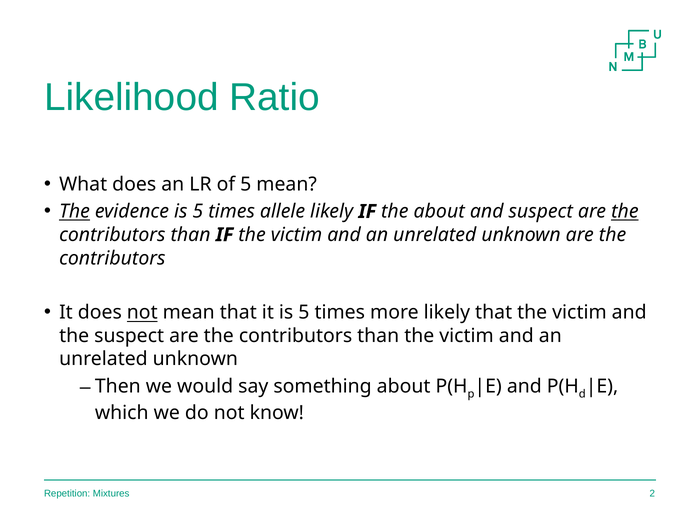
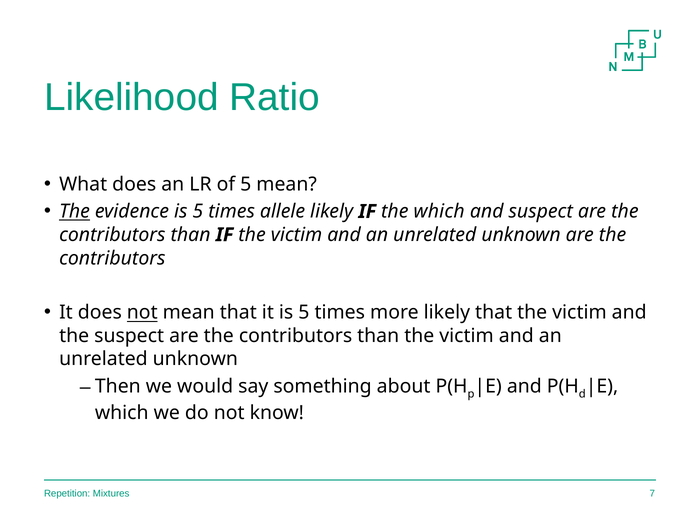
the about: about -> which (439, 212)
the underline: present -> none (625, 212)
2: 2 -> 7 (652, 494)
